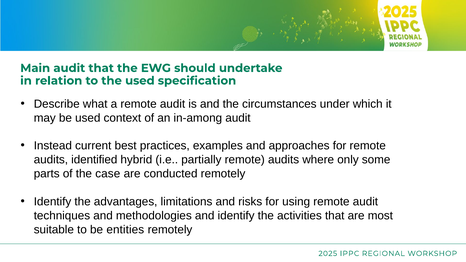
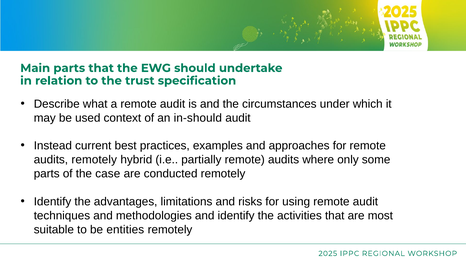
Main audit: audit -> parts (69, 68)
the used: used -> trust (140, 81)
in-among: in-among -> in-should (198, 118)
audits identified: identified -> remotely (94, 160)
